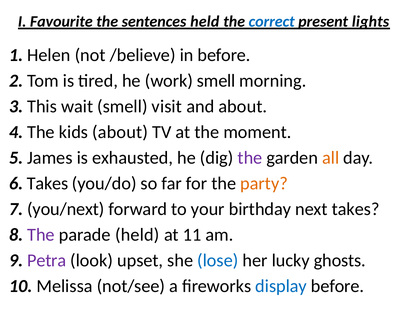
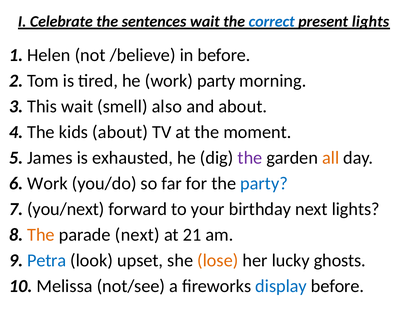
Favourite: Favourite -> Celebrate (61, 22)
sentences held: held -> wait (205, 22)
work smell: smell -> party (216, 81)
visit: visit -> also (167, 106)
6 Takes: Takes -> Work (47, 183)
party colour: orange -> blue (264, 183)
next takes: takes -> lights (356, 209)
The colour: purple -> orange (41, 234)
parade held: held -> next (137, 234)
11: 11 -> 21 (192, 234)
Petra colour: purple -> blue (47, 260)
lose colour: blue -> orange (218, 260)
